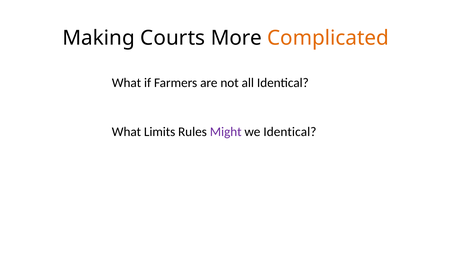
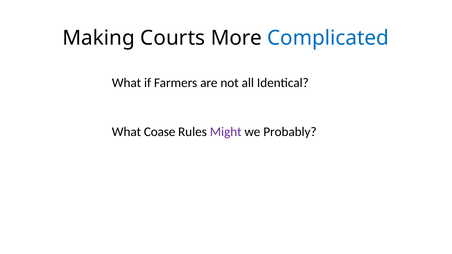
Complicated colour: orange -> blue (328, 38)
Limits: Limits -> Coase (160, 132)
we Identical: Identical -> Probably (290, 132)
